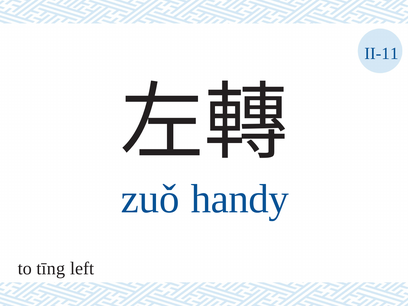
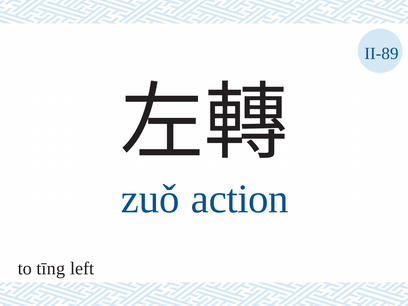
II-11: II-11 -> II-89 (382, 53)
handy: handy -> action (240, 199)
